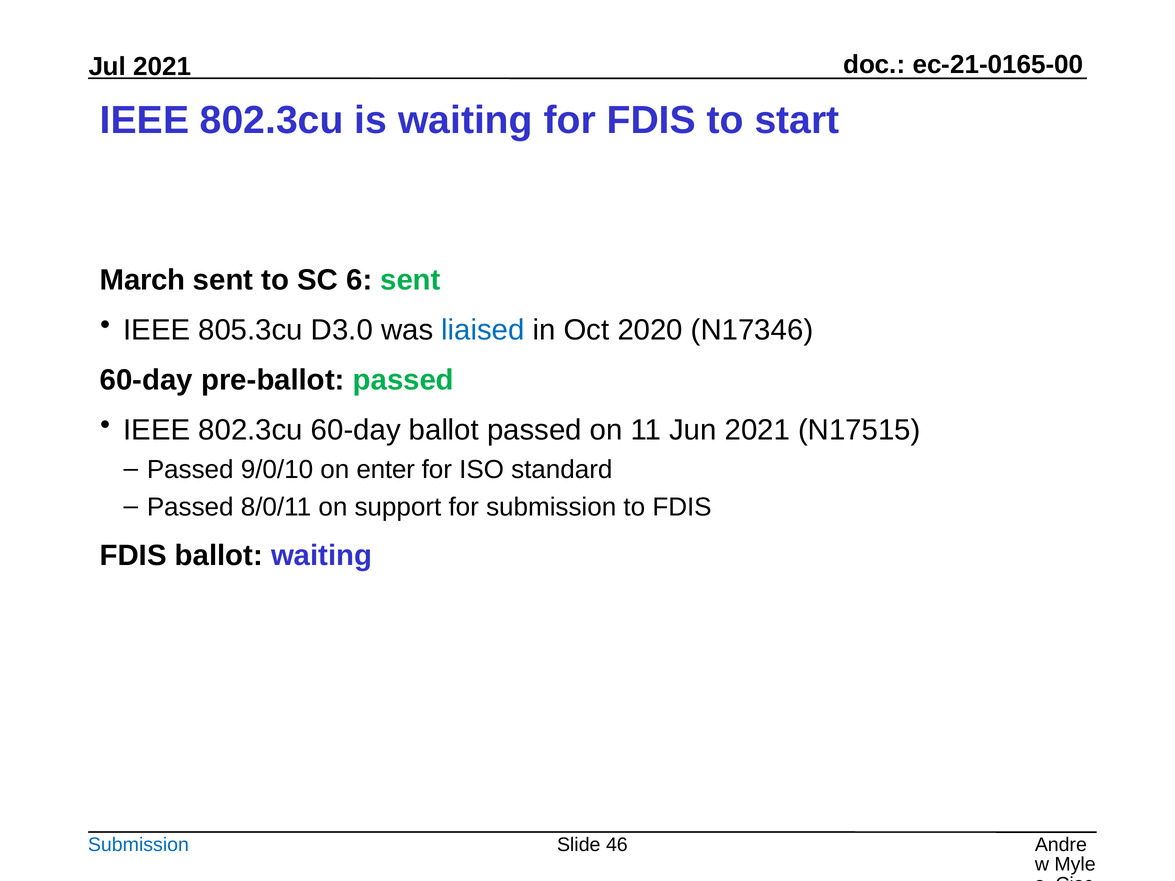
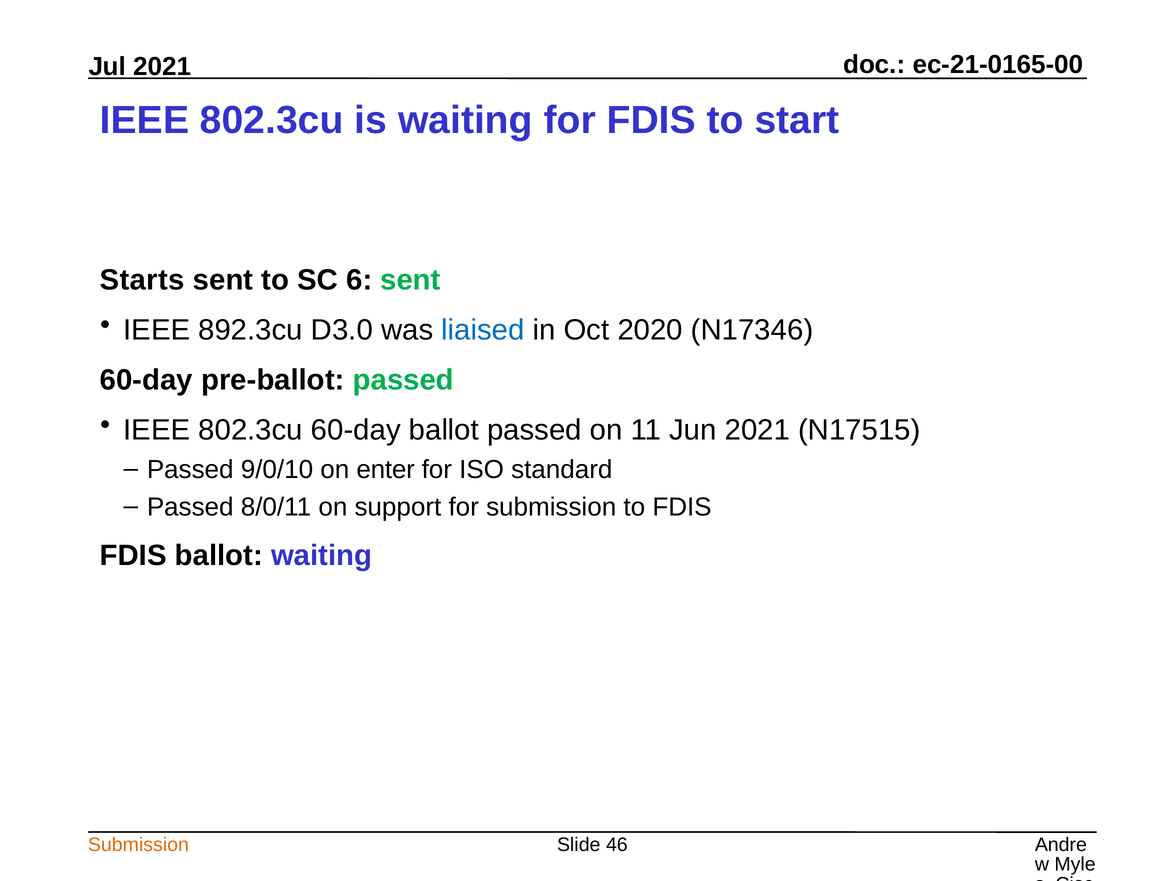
March: March -> Starts (142, 280)
805.3cu: 805.3cu -> 892.3cu (251, 330)
Submission colour: blue -> orange (138, 845)
